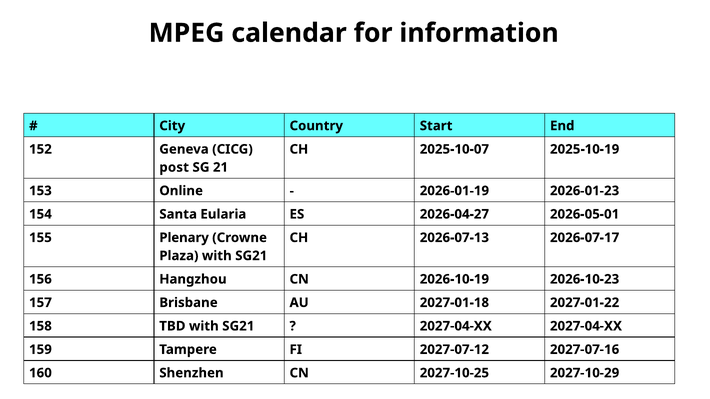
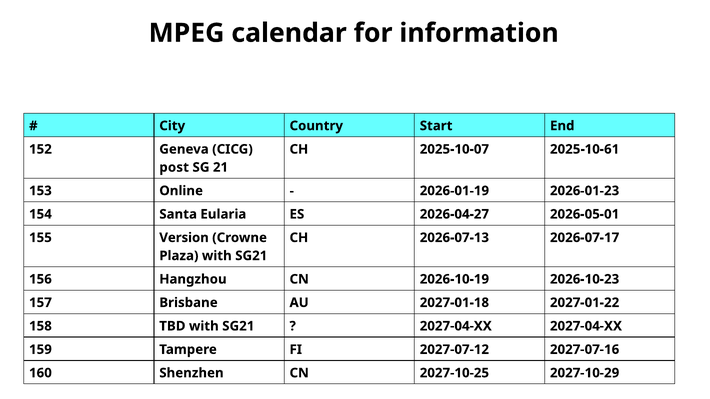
2025-10-19: 2025-10-19 -> 2025-10-61 (585, 149)
Plenary: Plenary -> Version (184, 238)
